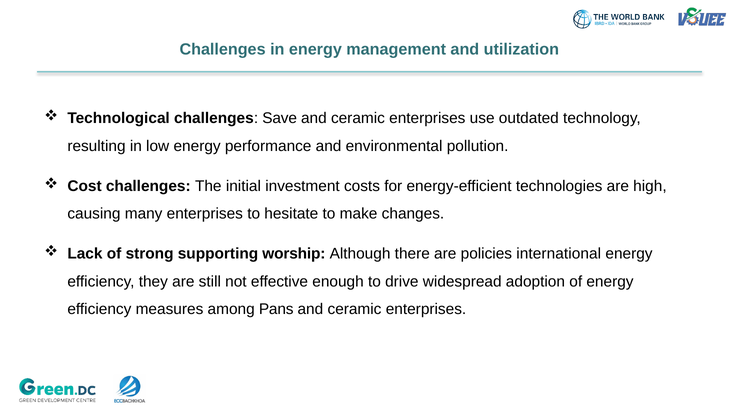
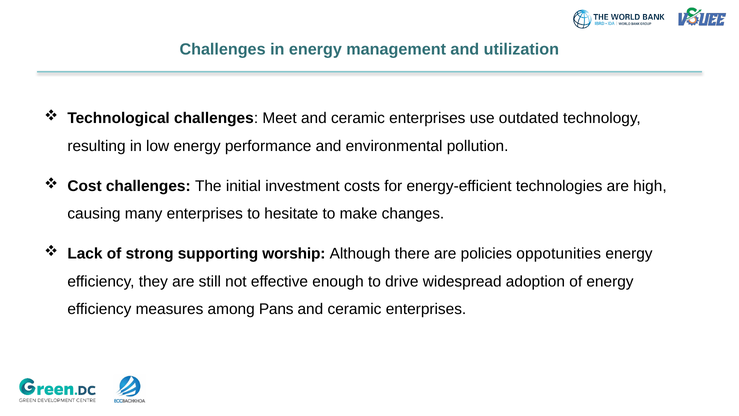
Save: Save -> Meet (280, 118)
international: international -> oppotunities (559, 254)
